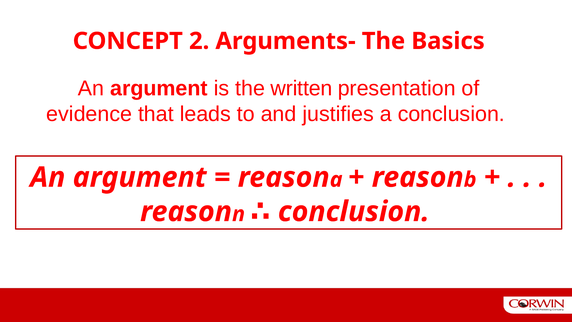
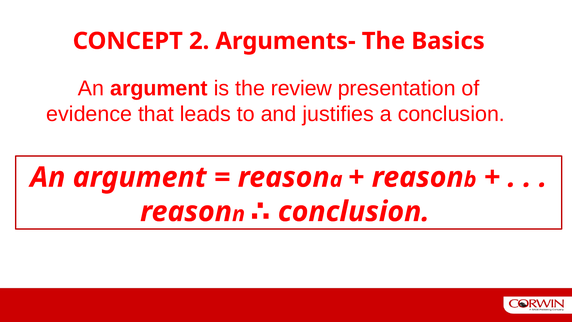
written: written -> review (301, 88)
